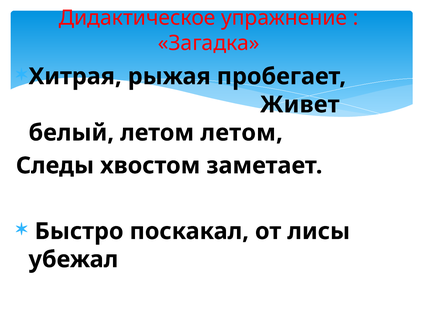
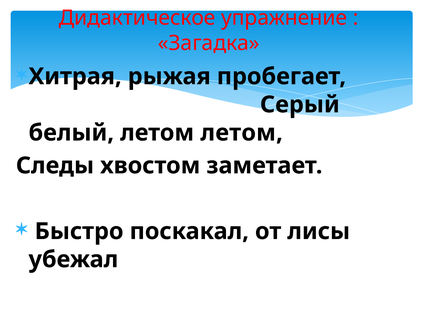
Живет: Живет -> Серый (300, 105)
